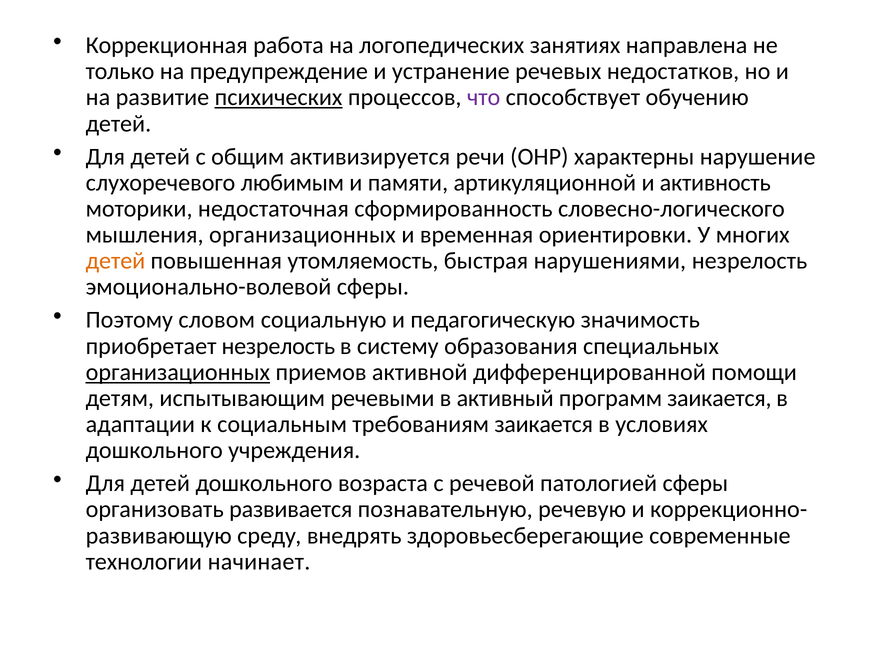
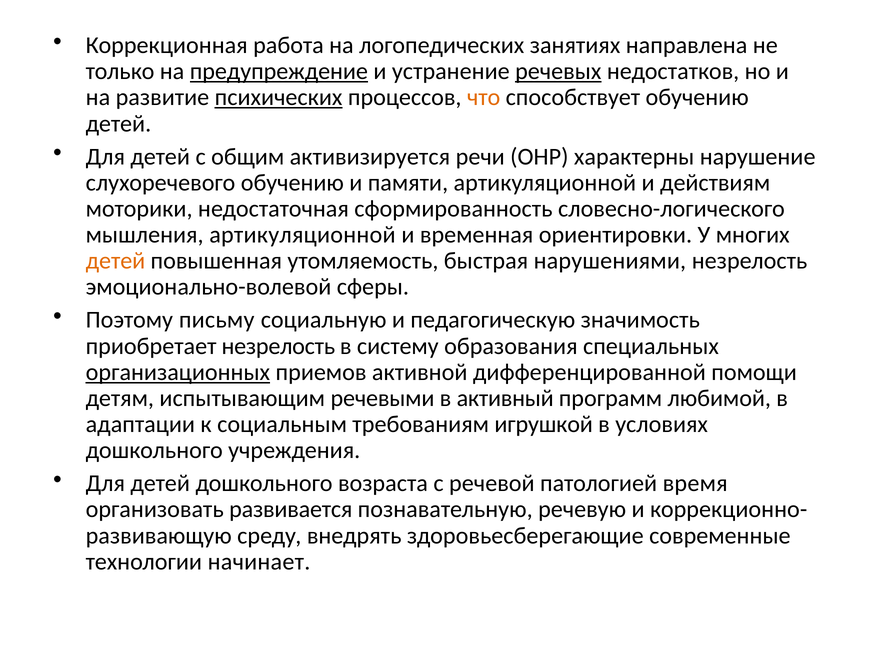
предупреждение underline: none -> present (279, 71)
речевых underline: none -> present (558, 71)
что colour: purple -> orange (484, 97)
слухоречевого любимым: любимым -> обучению (292, 183)
активность: активность -> действиям (715, 183)
мышления организационных: организационных -> артикуляционной (302, 235)
словом: словом -> письму (217, 320)
программ заикается: заикается -> любимой (719, 398)
требованиям заикается: заикается -> игрушкой (544, 424)
патологией сферы: сферы -> время (695, 483)
